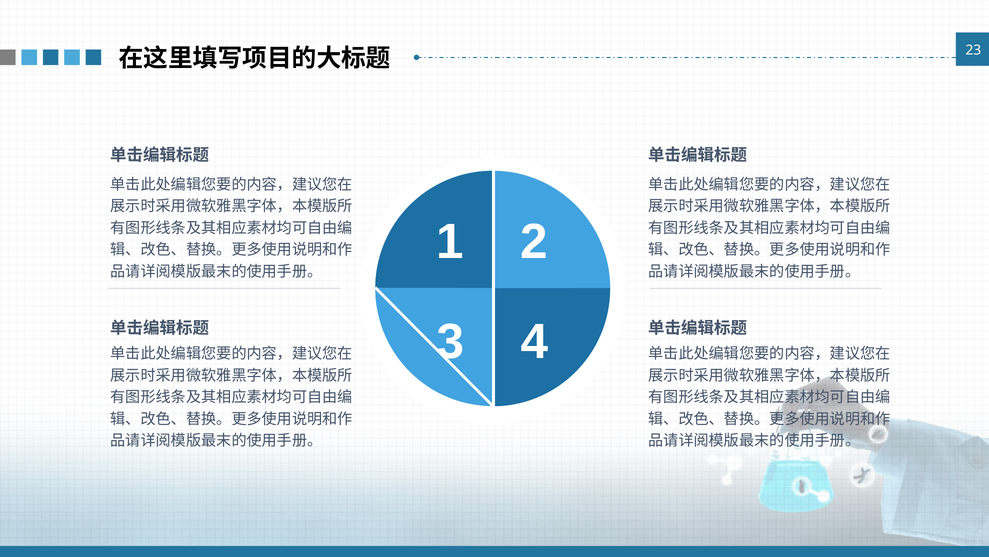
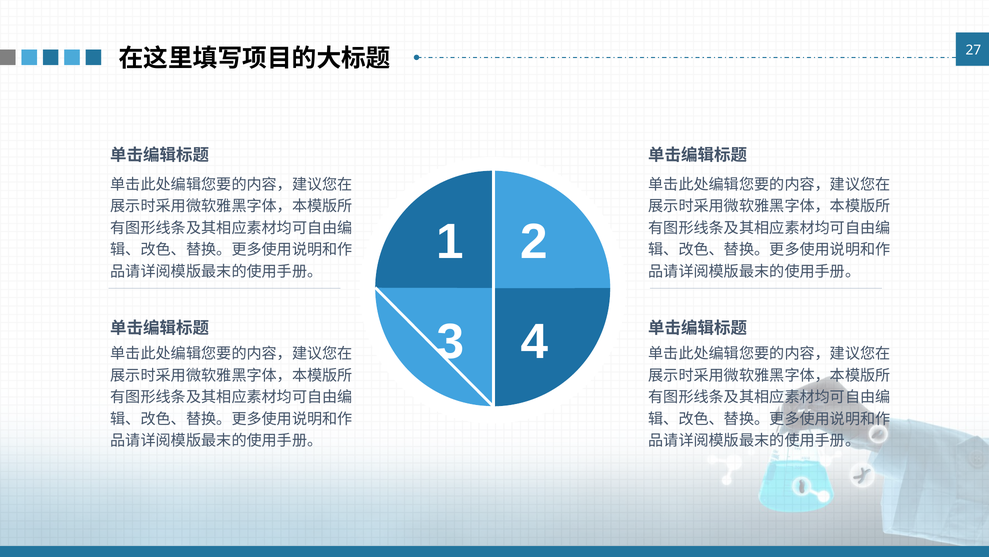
23: 23 -> 27 (973, 50)
